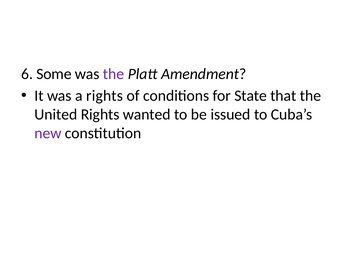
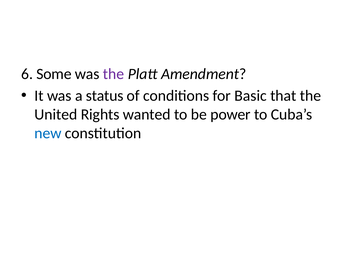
a rights: rights -> status (105, 96)
State: State -> Basic (251, 96)
issued: issued -> power (231, 115)
new colour: purple -> blue (48, 133)
